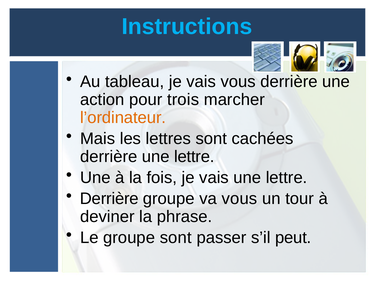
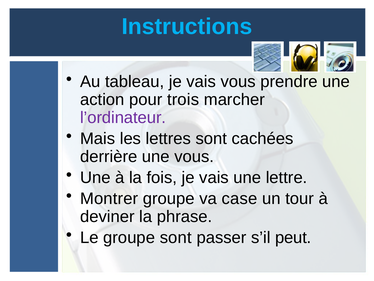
vous derrière: derrière -> prendre (289, 82)
l’ordinateur colour: orange -> purple (123, 118)
derrière une lettre: lettre -> vous (194, 156)
Derrière: Derrière -> Montrer (109, 198)
va vous: vous -> case (239, 198)
